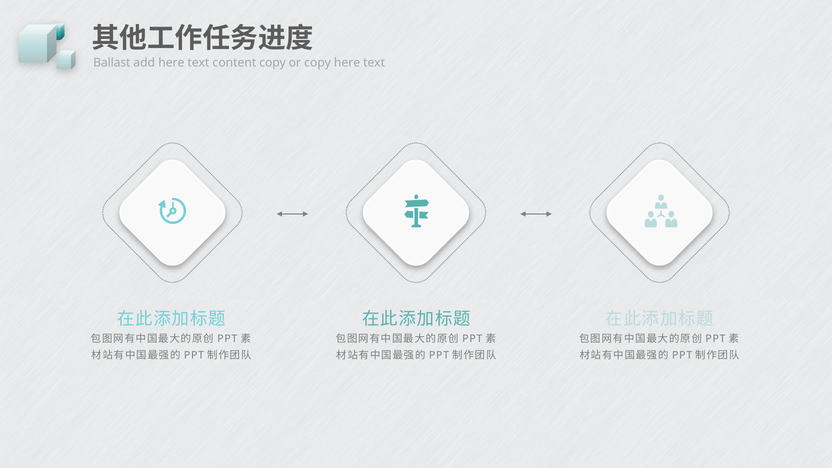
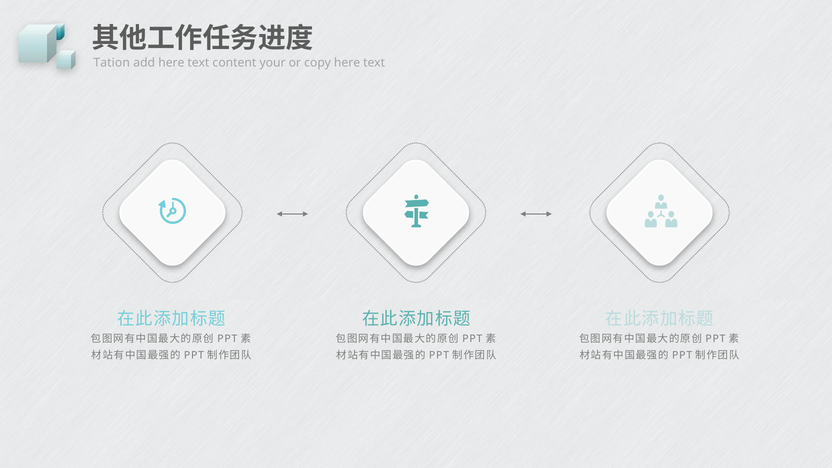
Ballast: Ballast -> Tation (112, 63)
content copy: copy -> your (273, 63)
